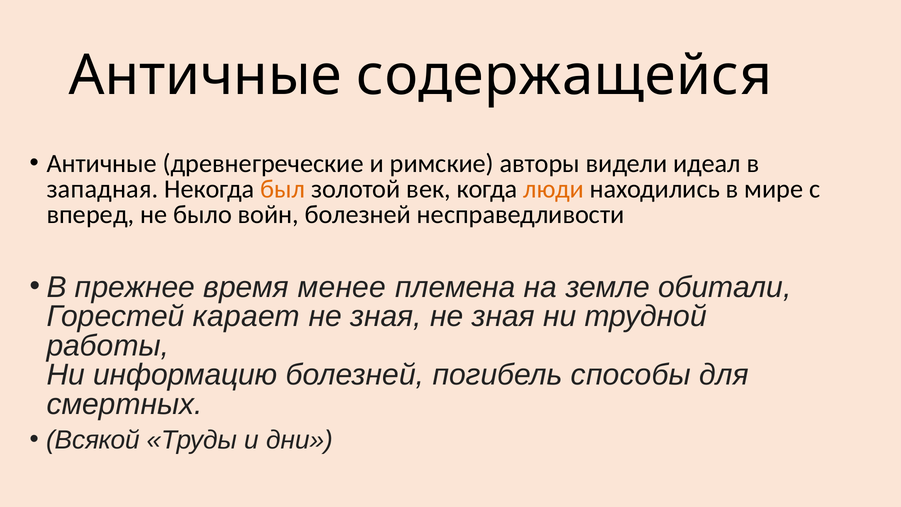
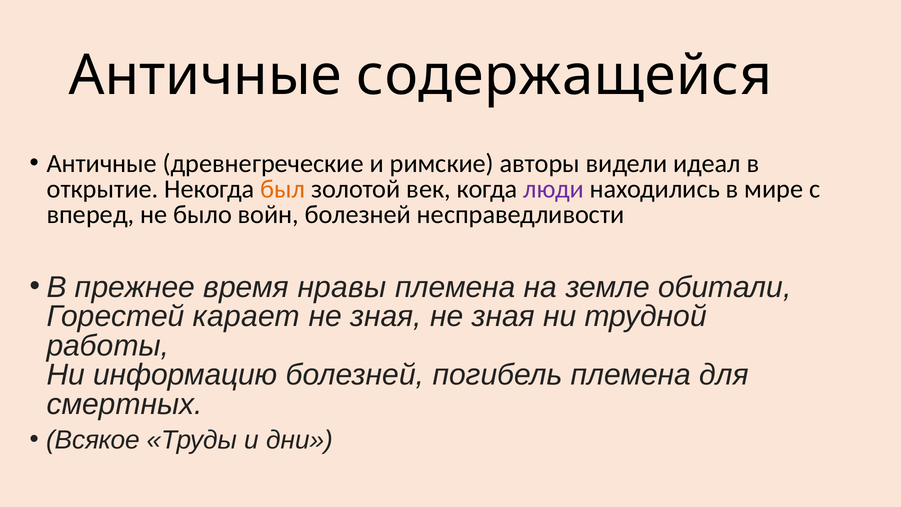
западная: западная -> открытие (103, 189)
люди colour: orange -> purple (554, 189)
менее: менее -> нравы (342, 287)
погибель способы: способы -> племена (631, 375)
Всякой: Всякой -> Всякое (93, 440)
